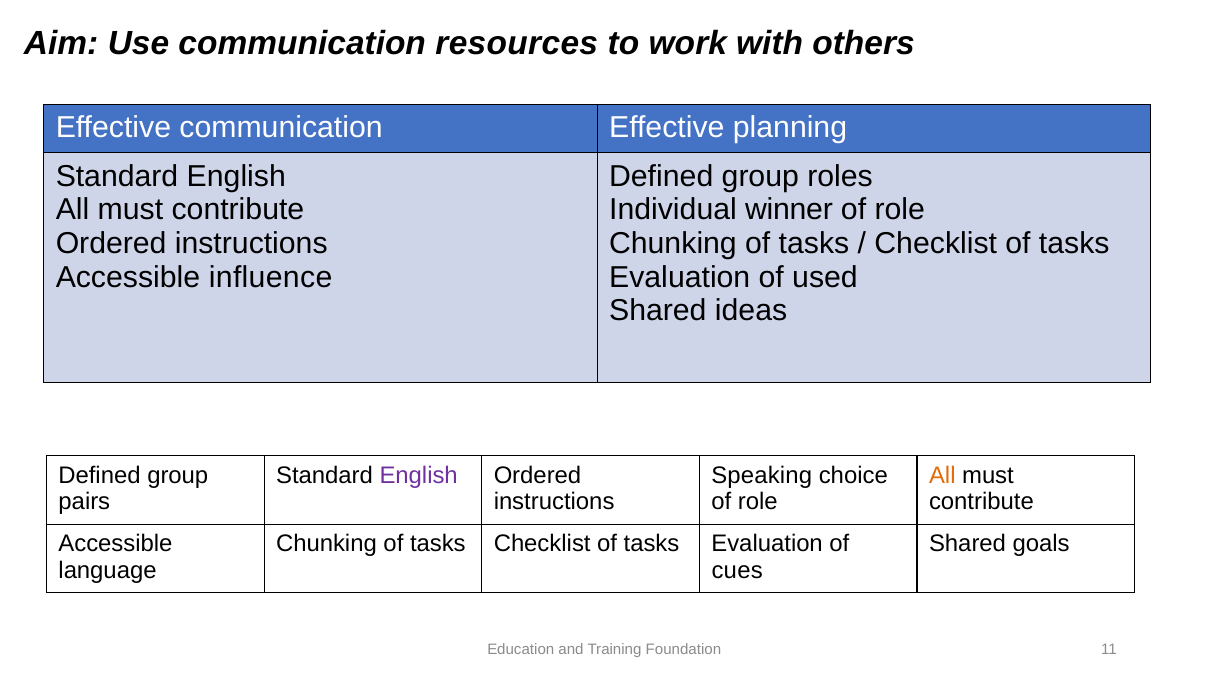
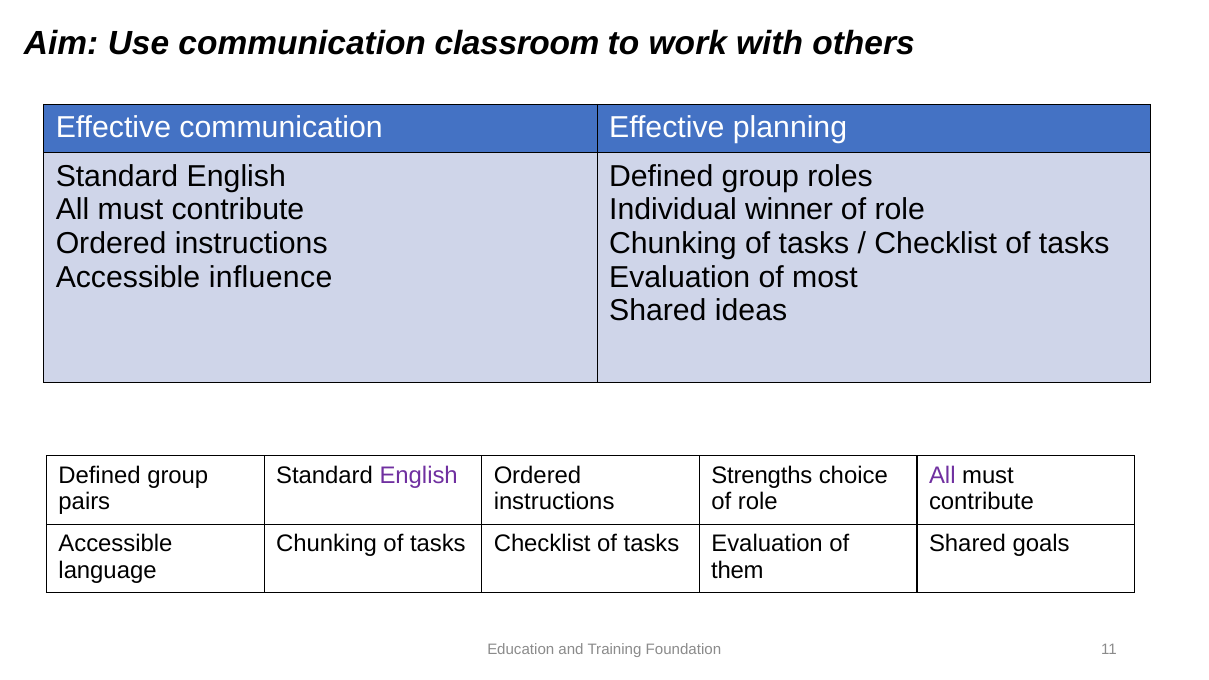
resources: resources -> classroom (517, 44)
used: used -> most (825, 277)
Speaking: Speaking -> Strengths (762, 475)
All colour: orange -> purple (942, 475)
cues: cues -> them (737, 570)
